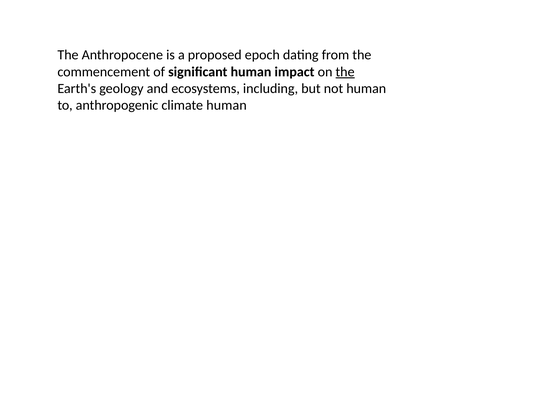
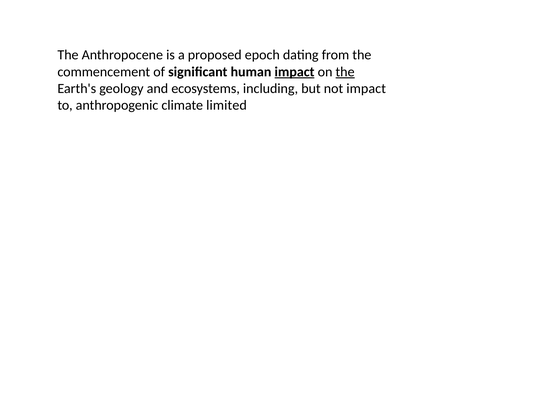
impact underline: none -> present (294, 72)
not human: human -> impact (366, 89)
climate human: human -> limited (227, 105)
